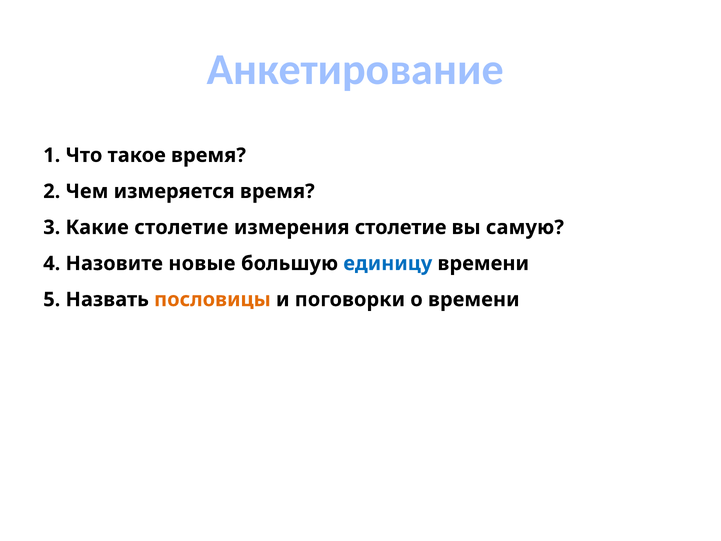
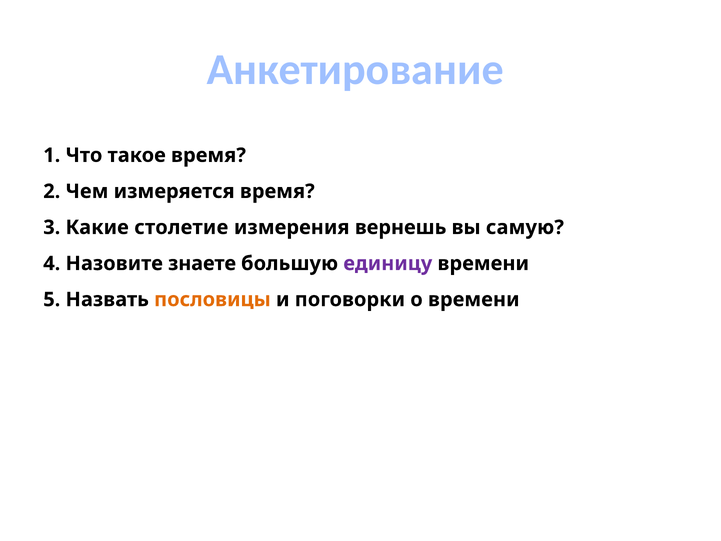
измерения столетие: столетие -> вернешь (401, 227)
новые: новые -> знаете (202, 263)
единицу colour: blue -> purple (388, 263)
